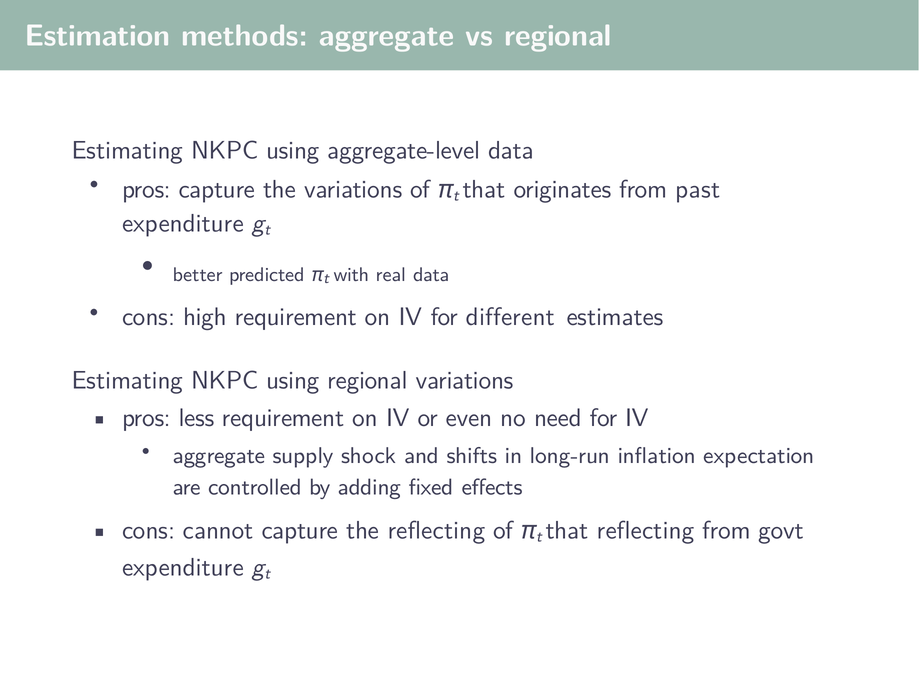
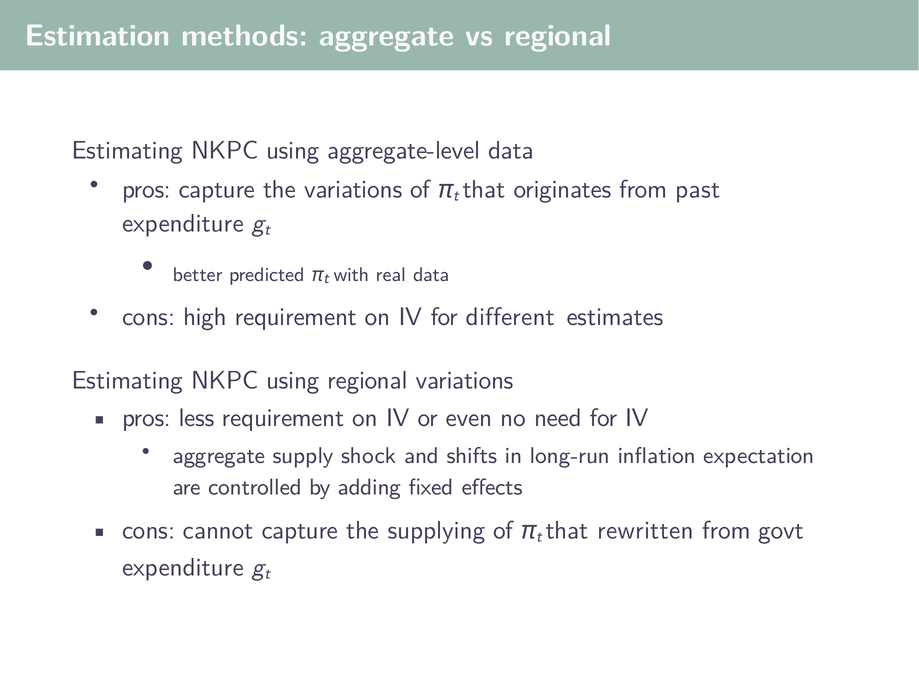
the reflecting: reflecting -> supplying (436, 530)
that reflecting: reflecting -> rewritten (646, 530)
